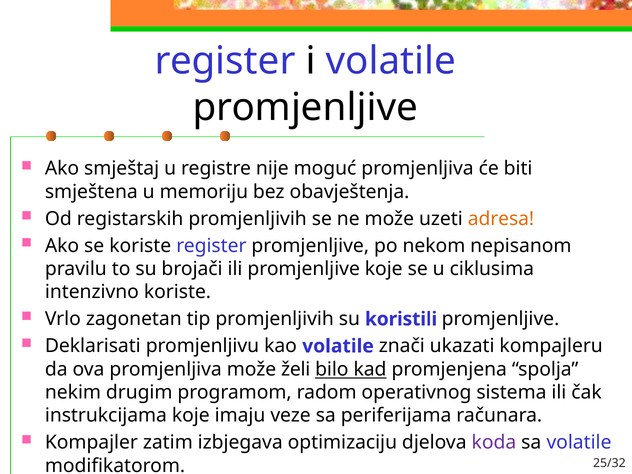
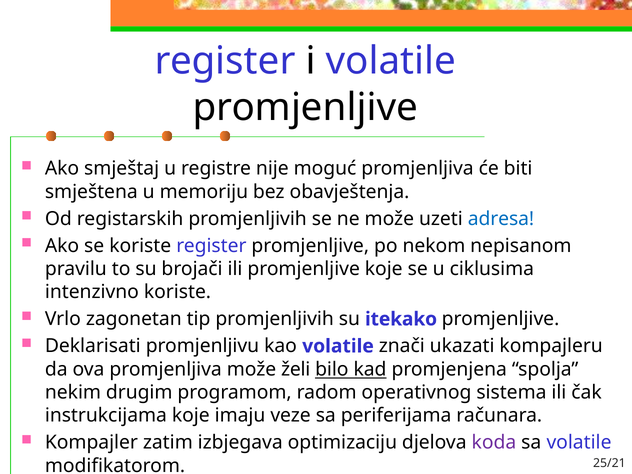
adresa colour: orange -> blue (501, 219)
koristili: koristili -> itekako (401, 319)
25/32: 25/32 -> 25/21 (609, 463)
